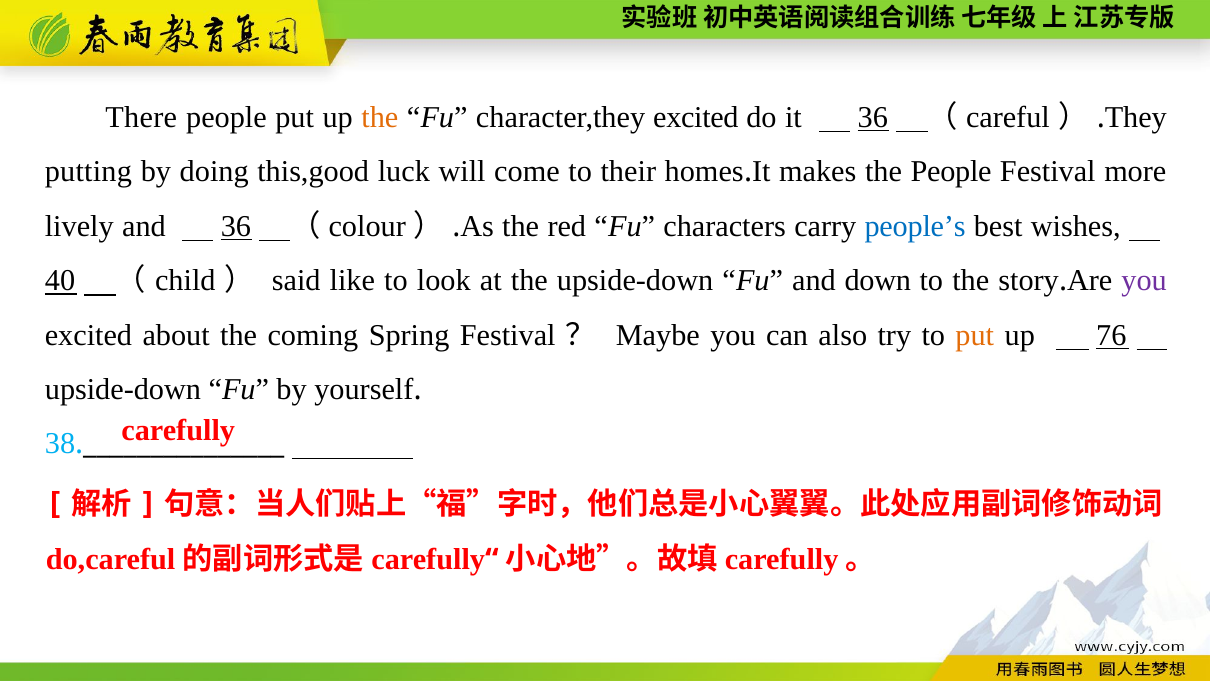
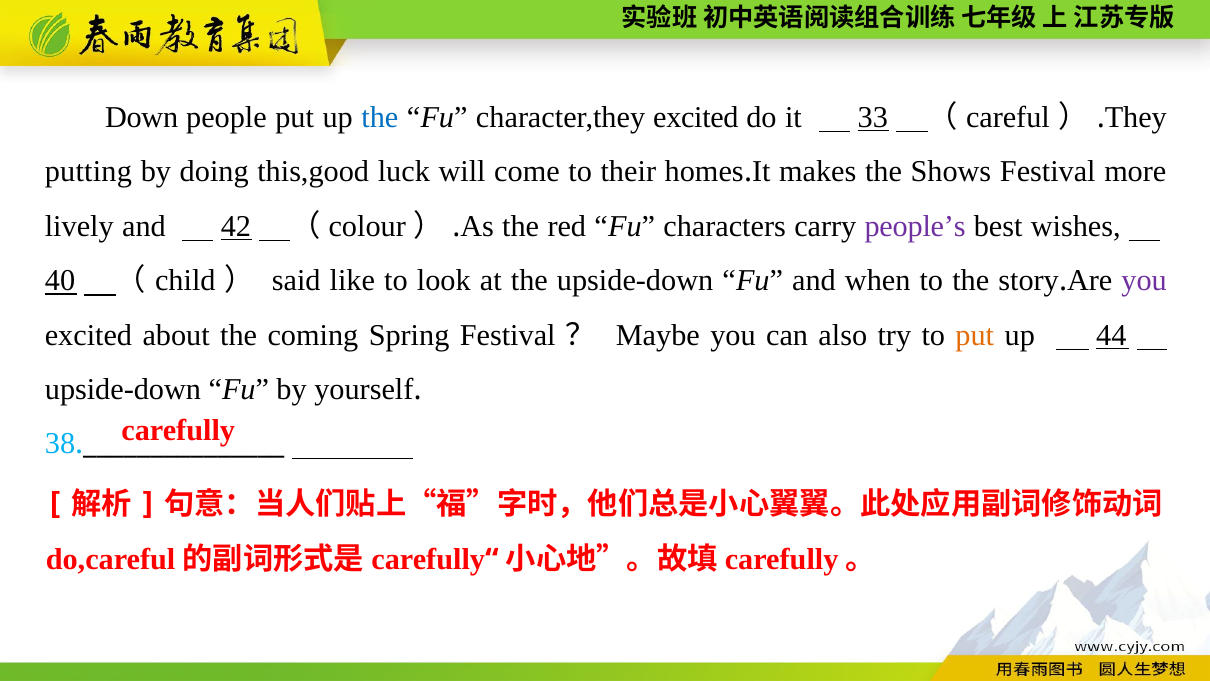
There: There -> Down (142, 117)
the colour: orange -> blue (380, 117)
it 36: 36 -> 33 (873, 117)
the People: People -> Shows (951, 172)
and 36: 36 -> 42 (236, 226)
people’s colour: blue -> purple (915, 226)
down: down -> when (878, 280)
76: 76 -> 44 (1111, 335)
